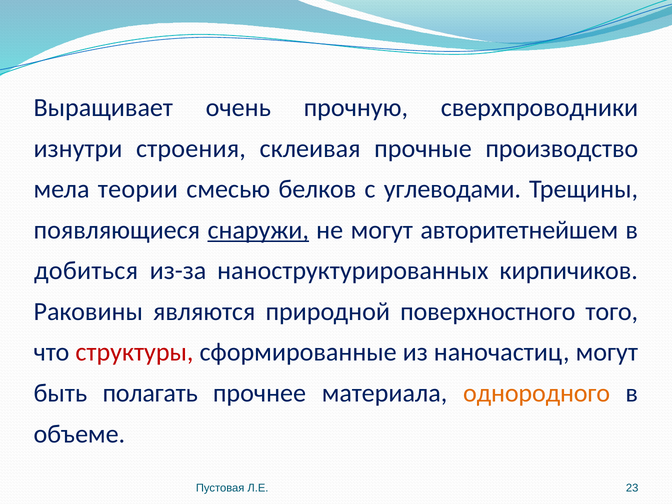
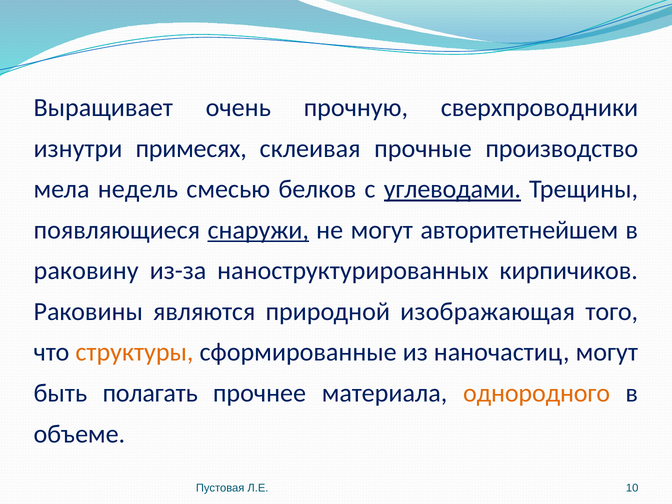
строения: строения -> примесях (191, 149)
теории: теории -> недель (138, 189)
углеводами underline: none -> present (452, 189)
добиться: добиться -> раковину (86, 271)
поверхностного: поверхностного -> изображающая (488, 312)
структуры colour: red -> orange (134, 352)
23: 23 -> 10 (632, 488)
